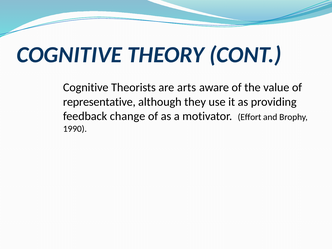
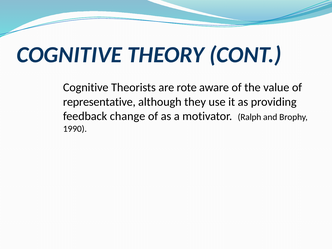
arts: arts -> rote (187, 87)
Effort: Effort -> Ralph (249, 117)
